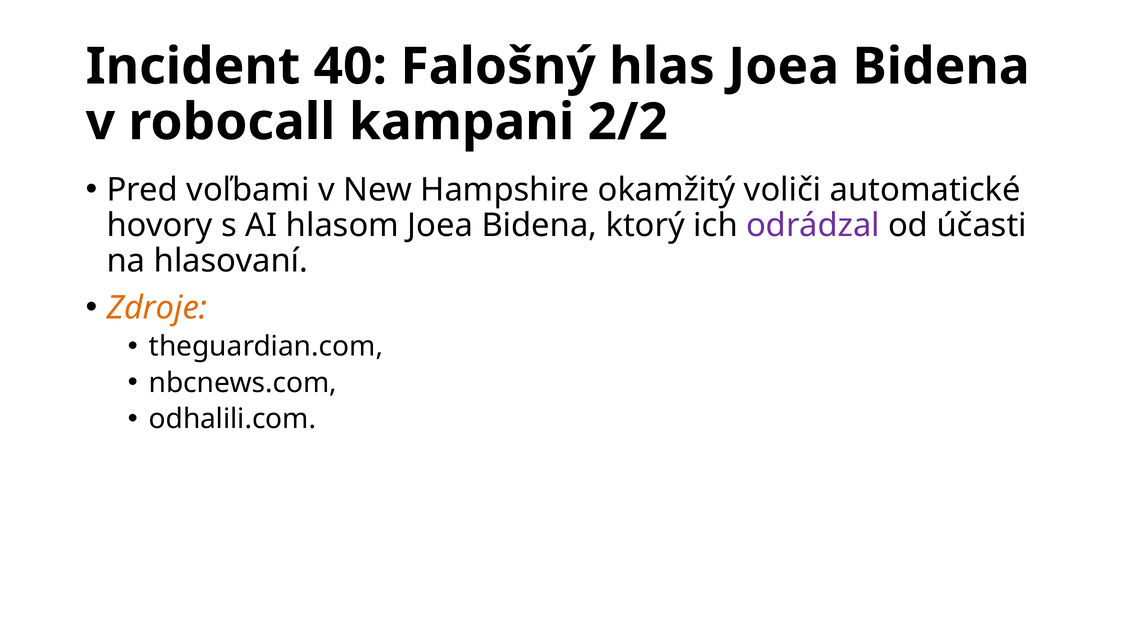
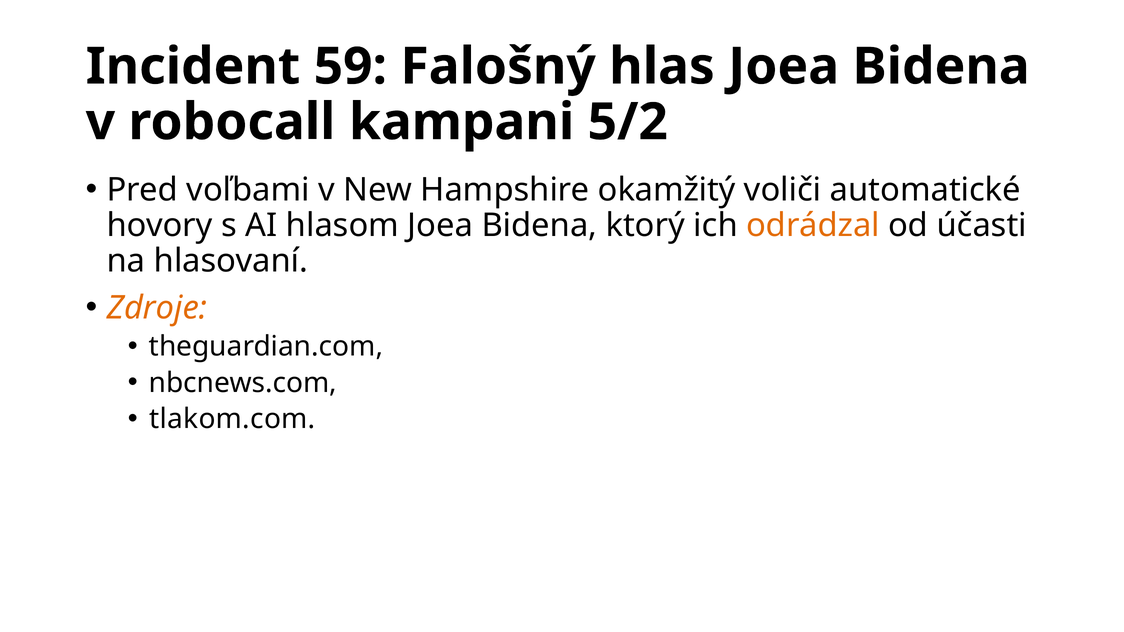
40: 40 -> 59 (350, 67)
2/2: 2/2 -> 5/2 (628, 122)
odrádzal colour: purple -> orange (813, 225)
odhalili.com: odhalili.com -> tlakom.com (232, 419)
